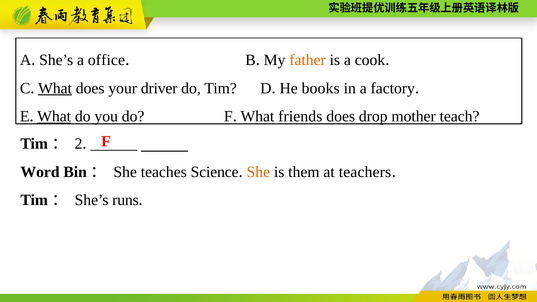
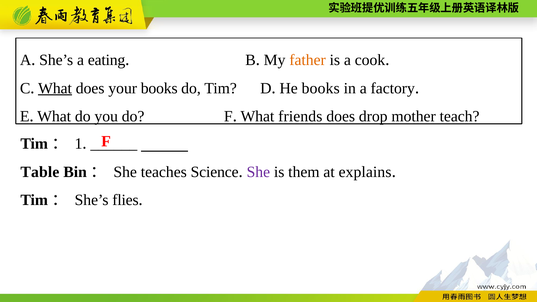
office: office -> eating (107, 60)
your driver: driver -> books (159, 88)
What underline: present -> none (54, 116)
2: 2 -> 1 (79, 144)
Word: Word -> Table (40, 172)
She colour: orange -> purple (258, 172)
teachers: teachers -> explains (365, 172)
runs: runs -> flies (125, 200)
